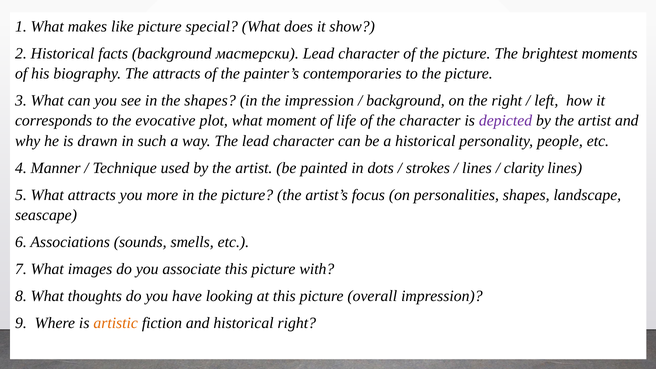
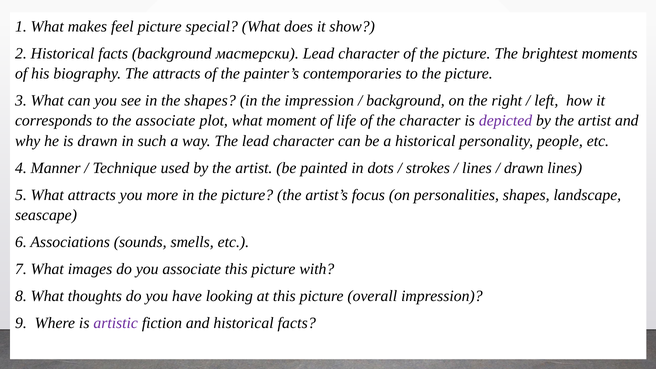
like: like -> feel (122, 26)
the evocative: evocative -> associate (165, 121)
clarity: clarity -> drawn (524, 168)
artistic colour: orange -> purple (116, 323)
and historical right: right -> facts (297, 323)
